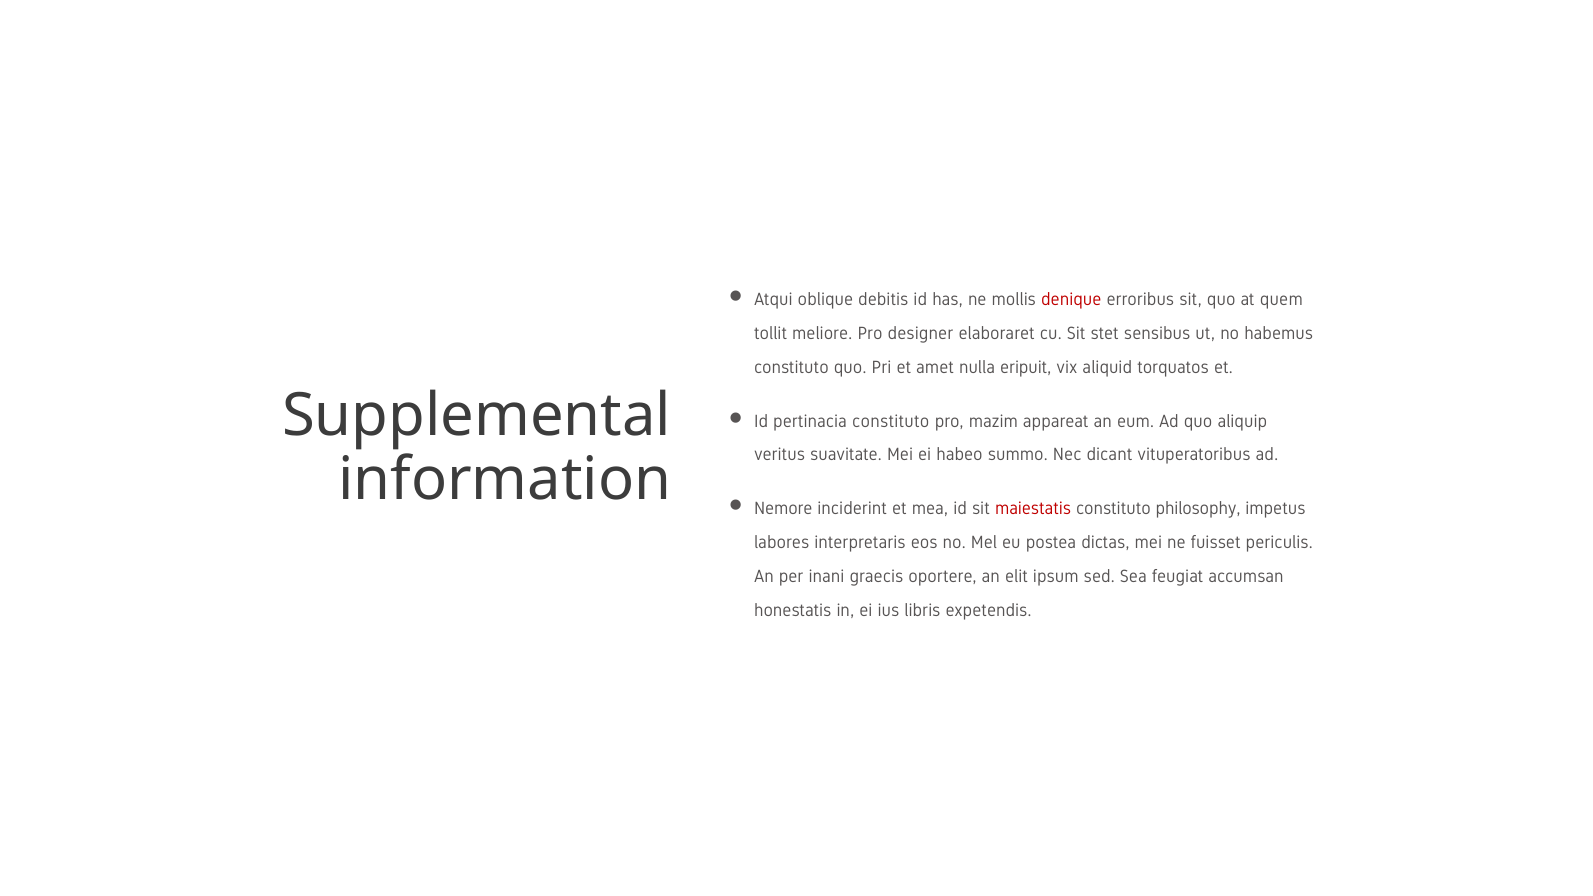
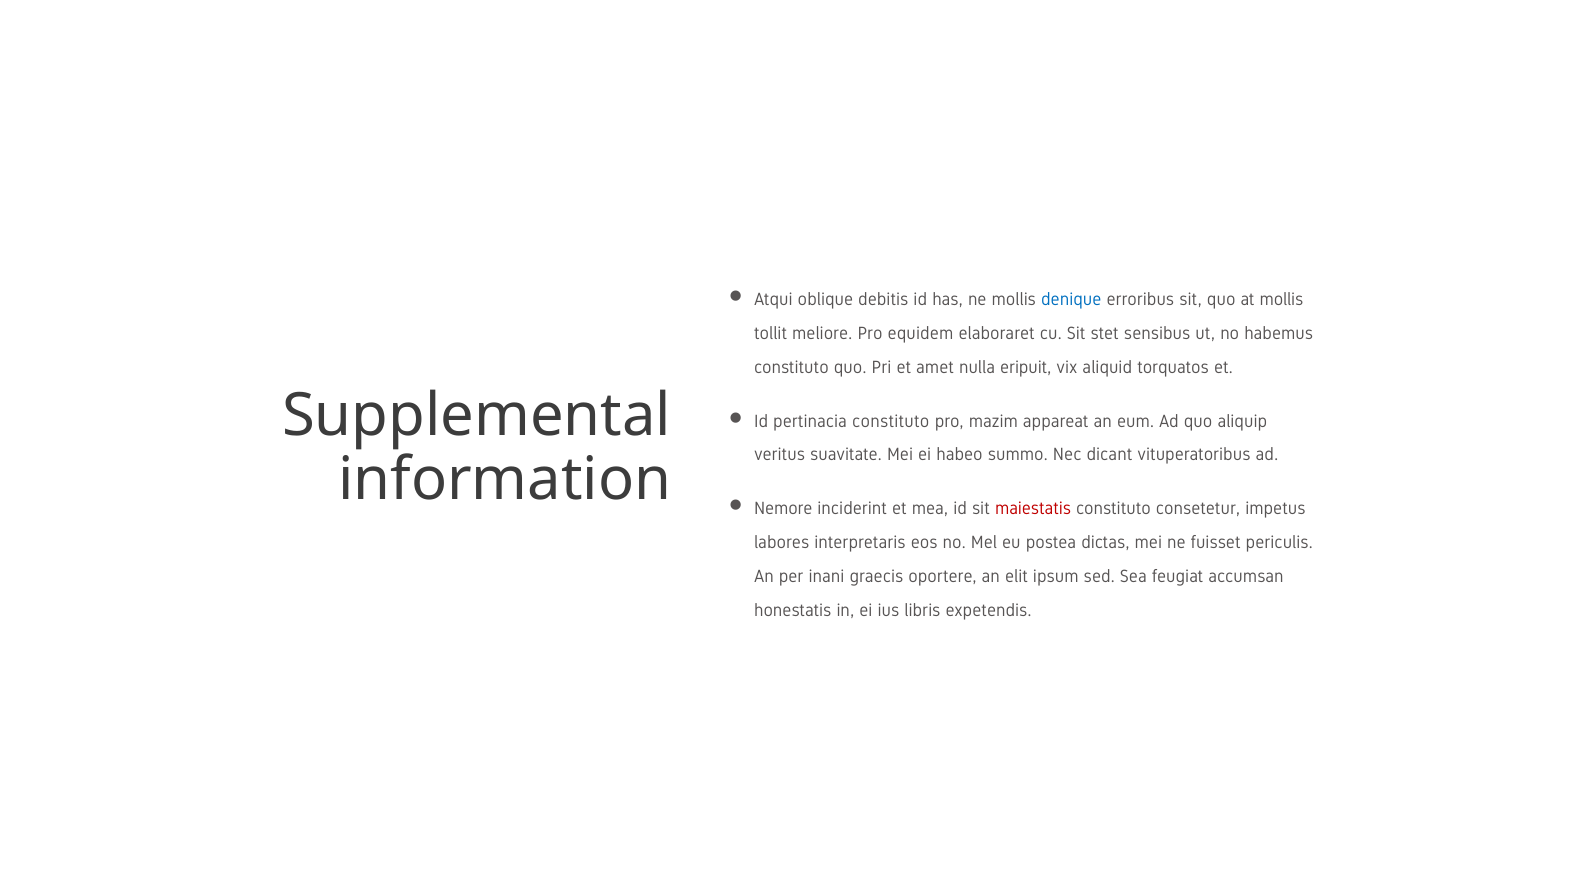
denique colour: red -> blue (1071, 299)
at quem: quem -> mollis (1281, 299)
designer: designer -> equidem (921, 333)
philosophy: philosophy -> consetetur (1198, 509)
